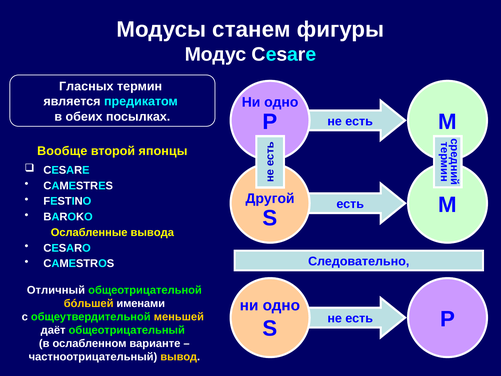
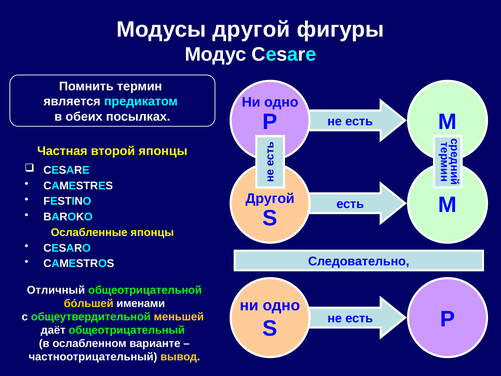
Модусы станем: станем -> другой (251, 29)
Гласных: Гласных -> Помнить (86, 86)
Вообще: Вообще -> Частная (62, 151)
Ослабленные вывода: вывода -> японцы (152, 232)
